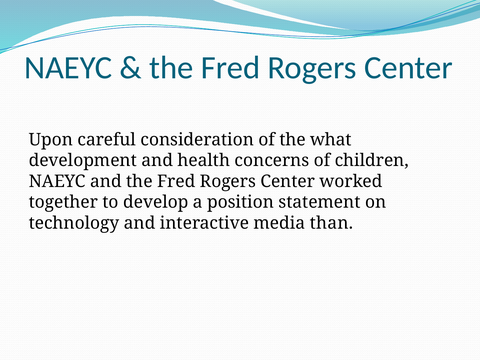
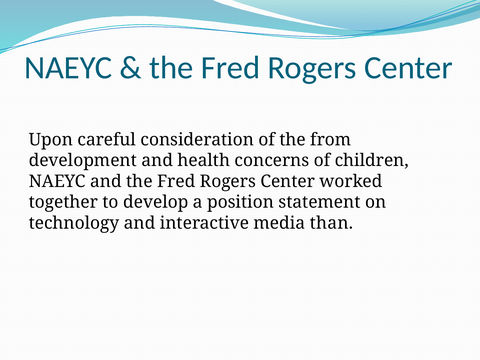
what: what -> from (331, 140)
